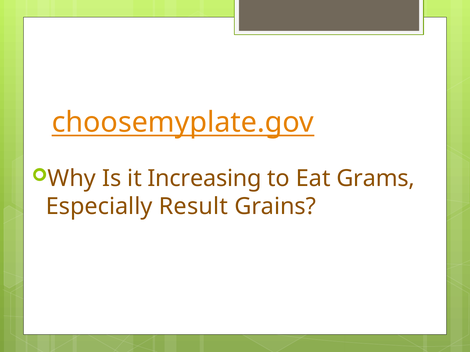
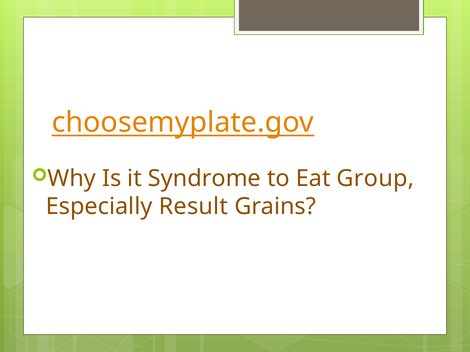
Increasing: Increasing -> Syndrome (204, 179)
Grams: Grams -> Group (375, 179)
